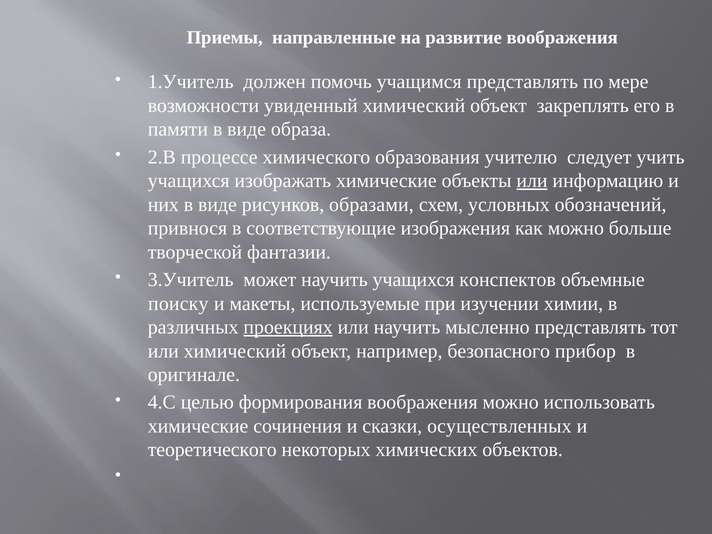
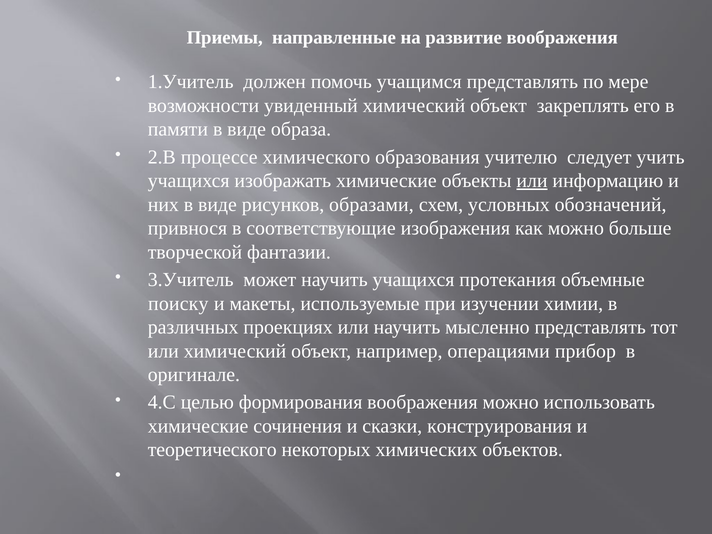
конспектов: конспектов -> протекания (508, 280)
проекциях underline: present -> none (288, 327)
безопасного: безопасного -> операциями (499, 351)
осуществленных: осуществленных -> конструирования (499, 426)
